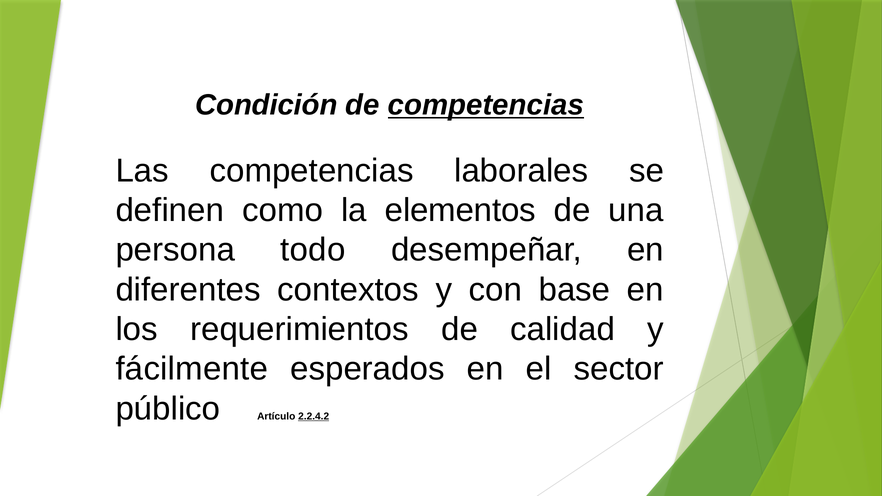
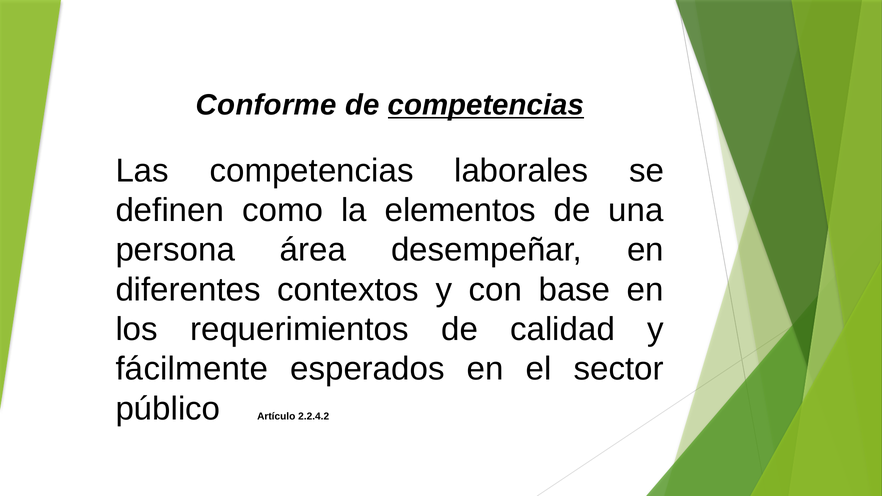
Condición: Condición -> Conforme (266, 105)
todo: todo -> área (313, 250)
2.2.4.2 underline: present -> none (314, 416)
